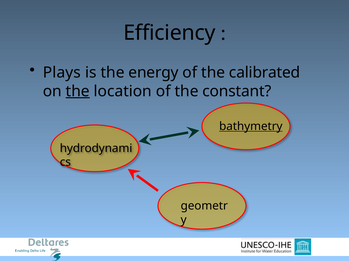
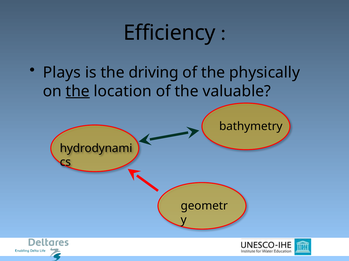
energy: energy -> driving (154, 73)
calibrated: calibrated -> physically (265, 73)
constant: constant -> valuable (237, 91)
bathymetry underline: present -> none (251, 127)
